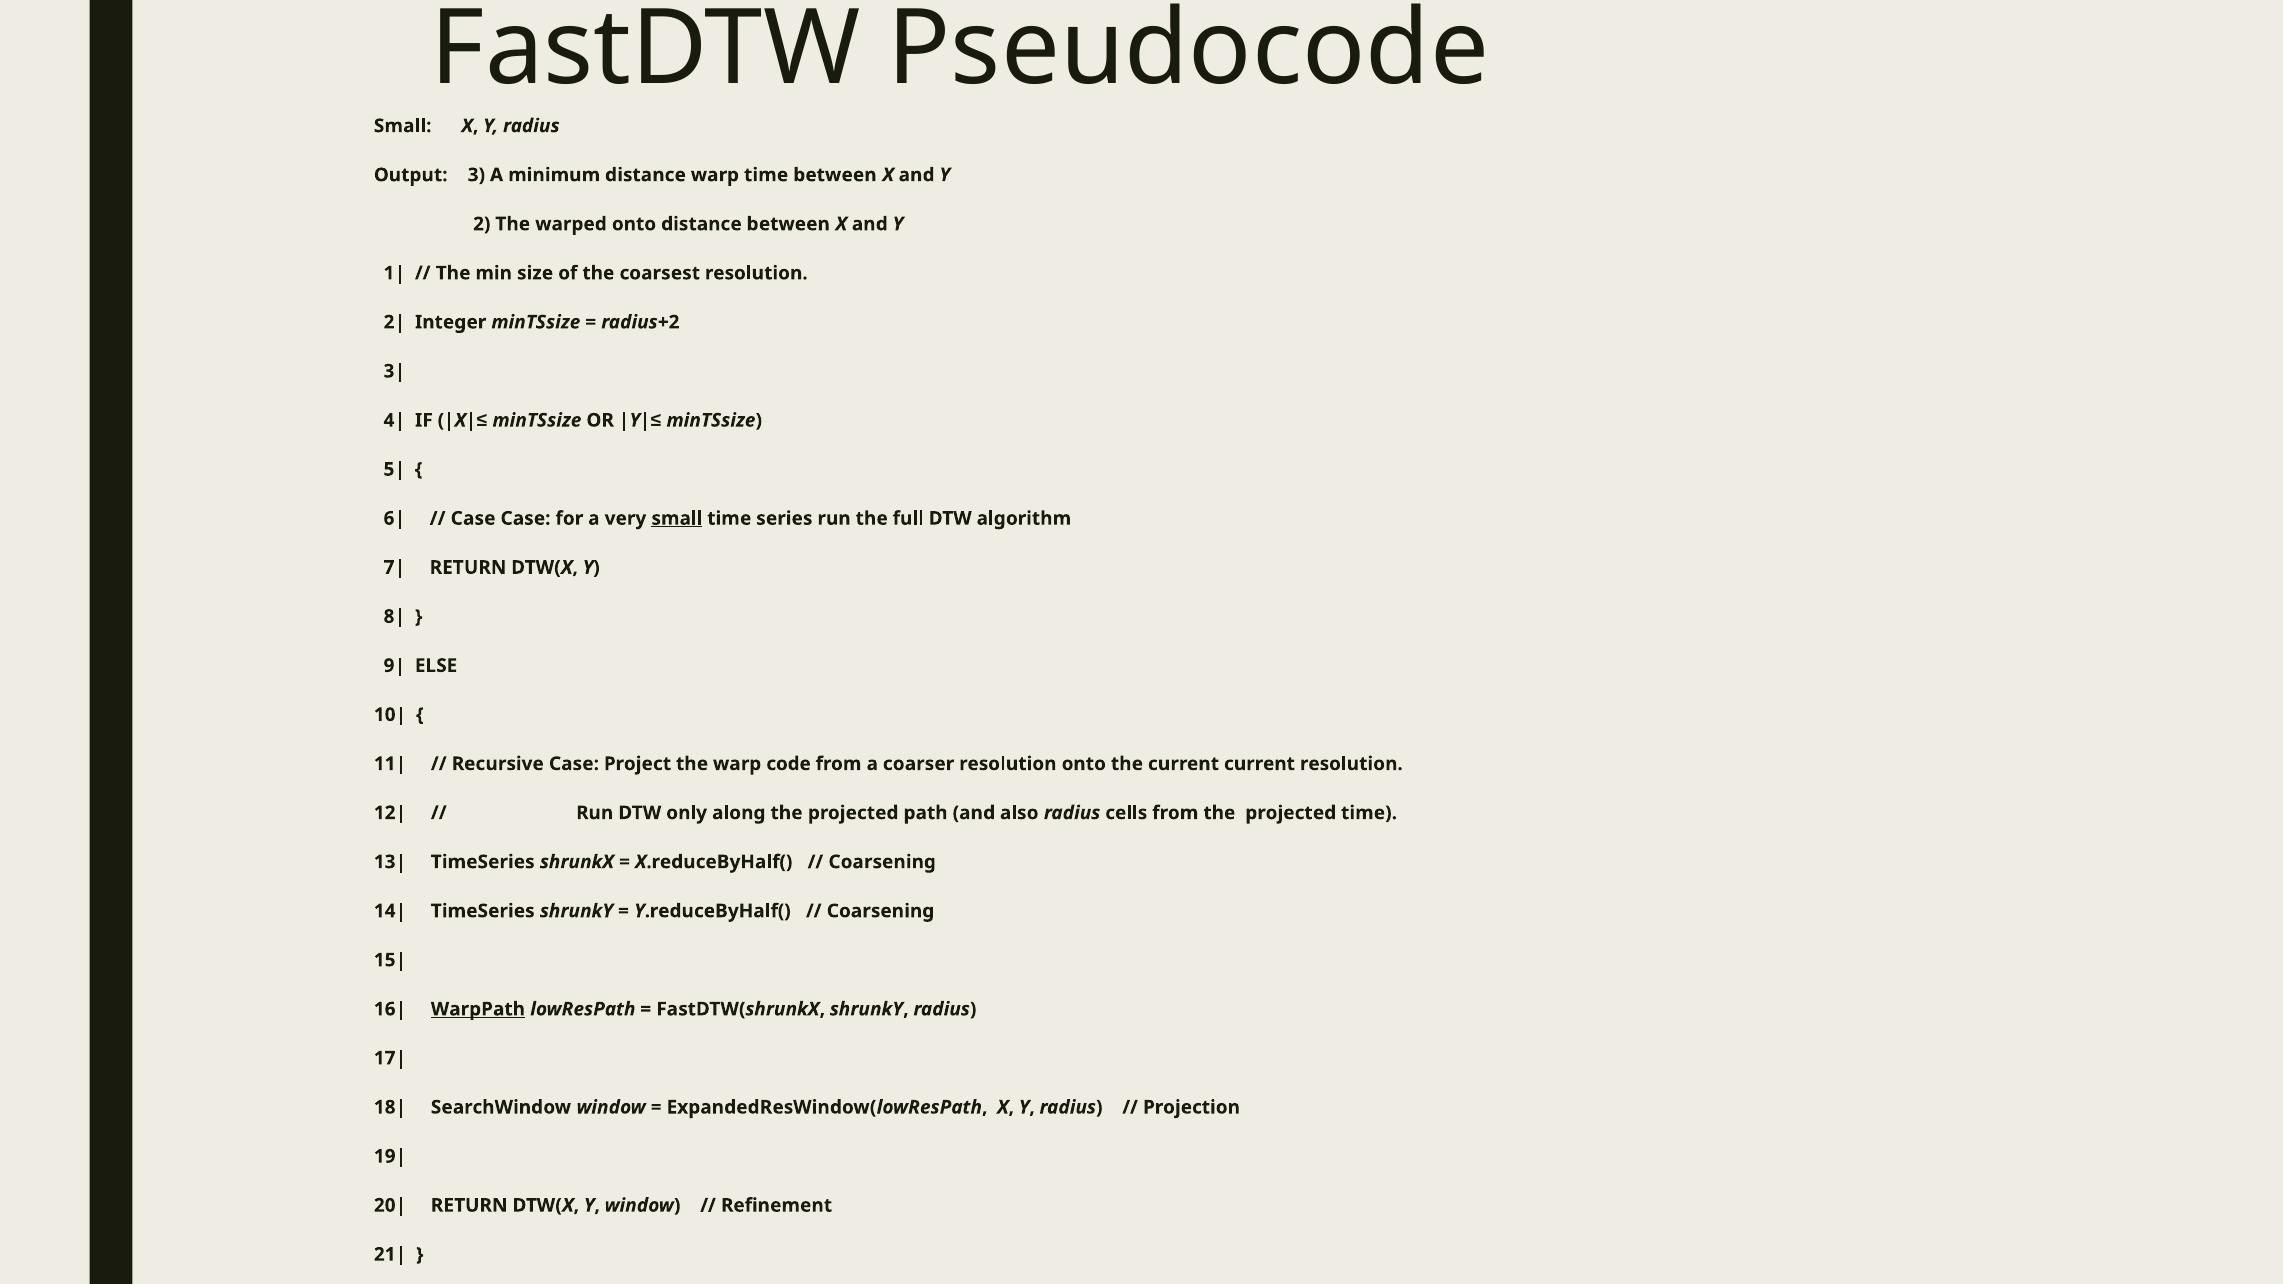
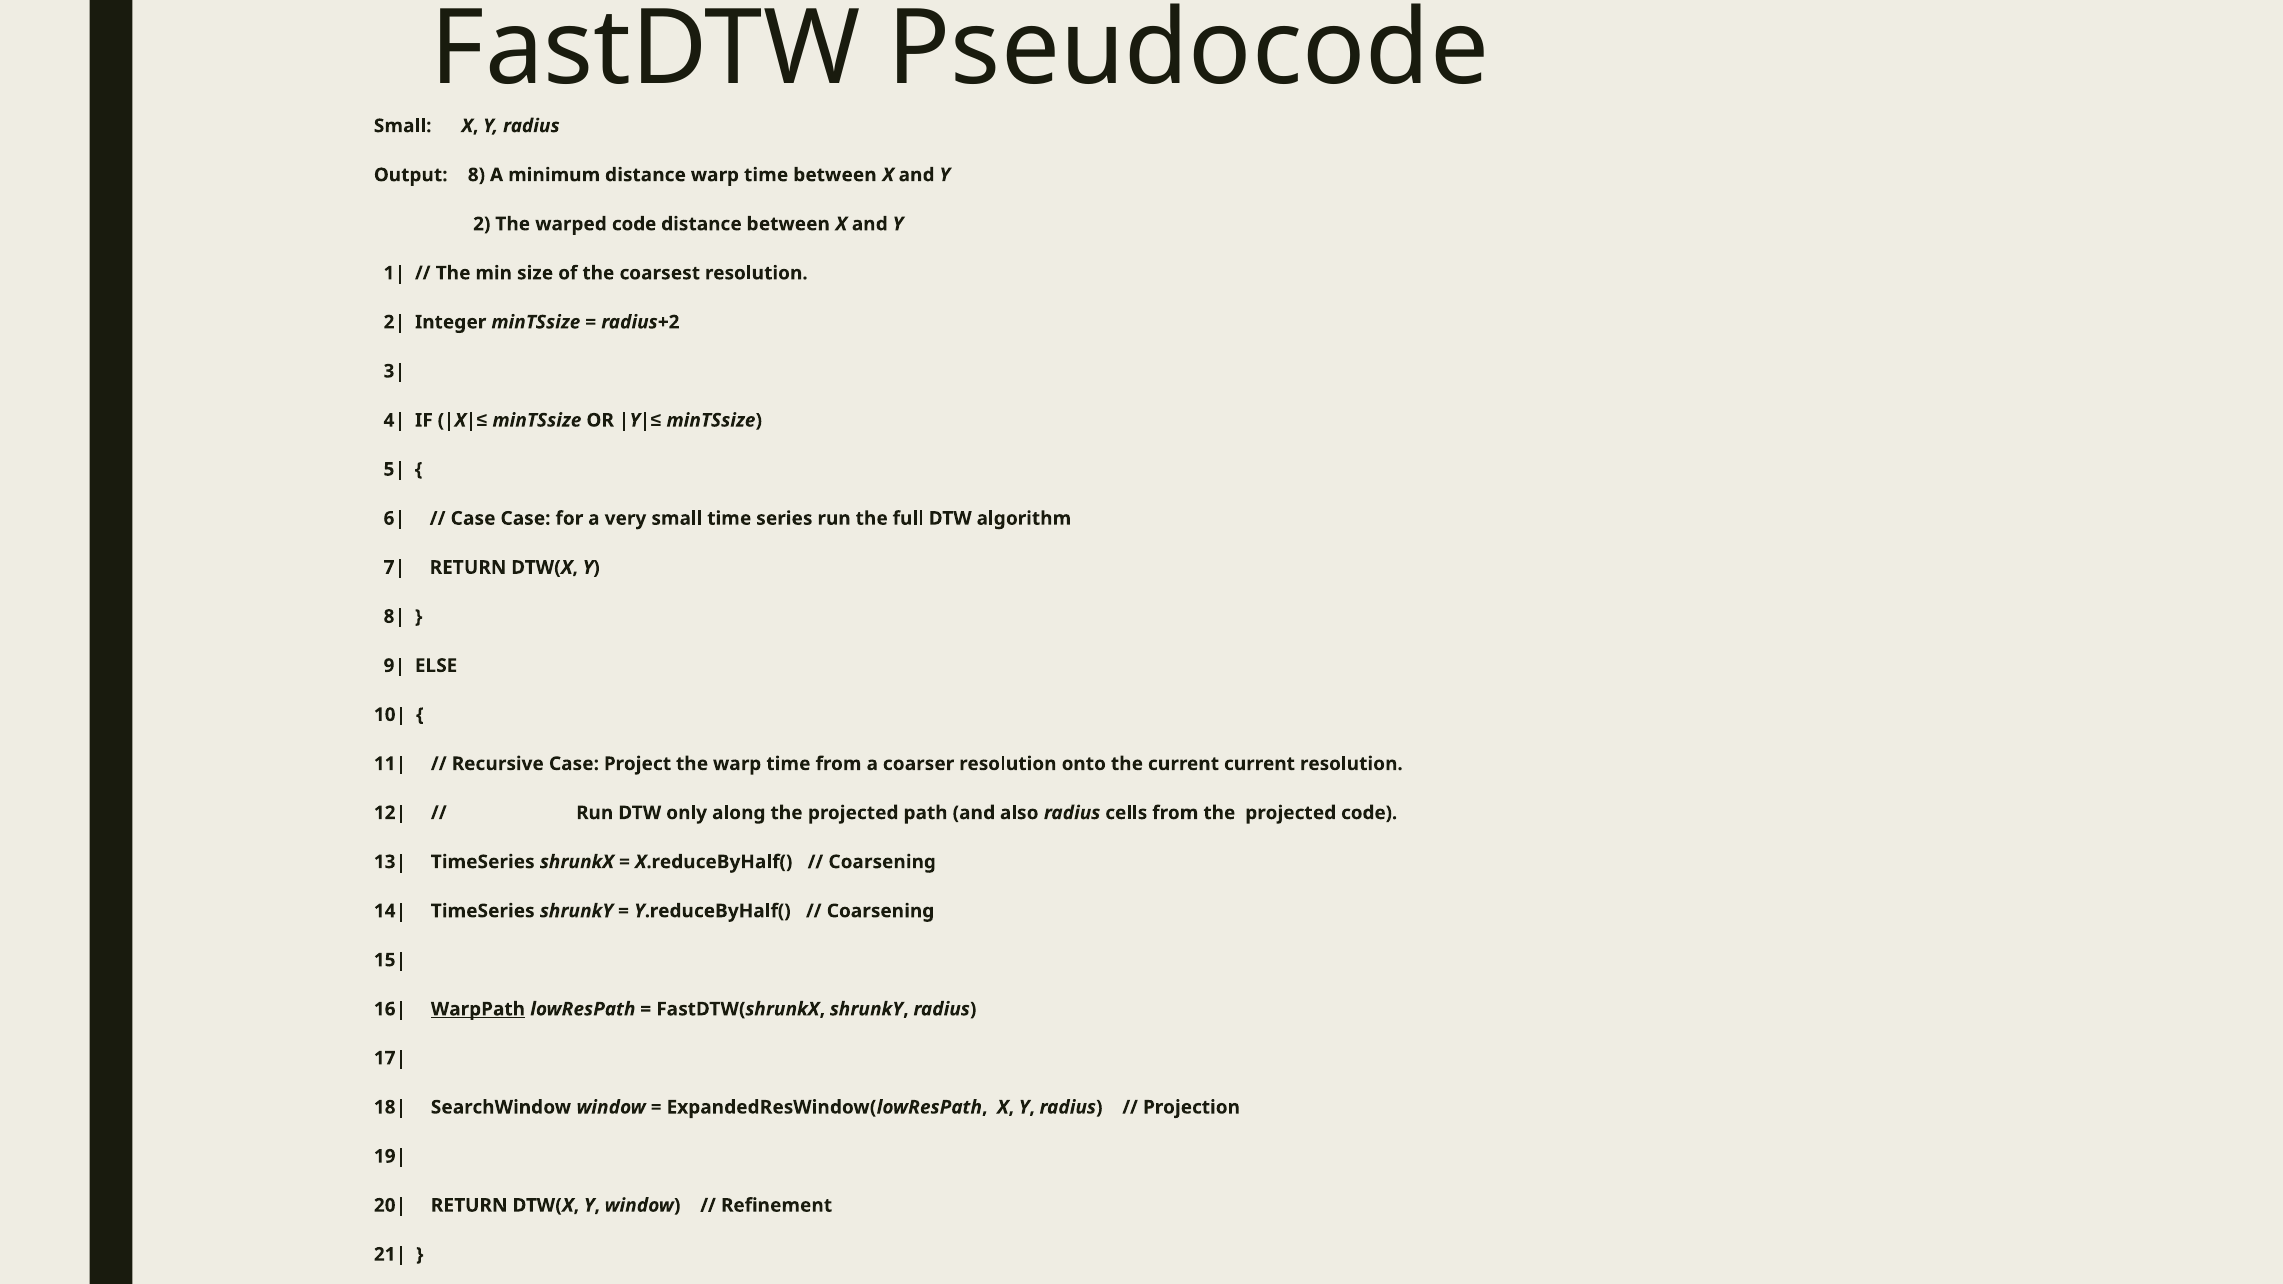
3: 3 -> 8 (476, 175)
warped onto: onto -> code (634, 224)
small underline: present -> none (677, 519)
the warp code: code -> time (788, 764)
projected time: time -> code (1369, 813)
